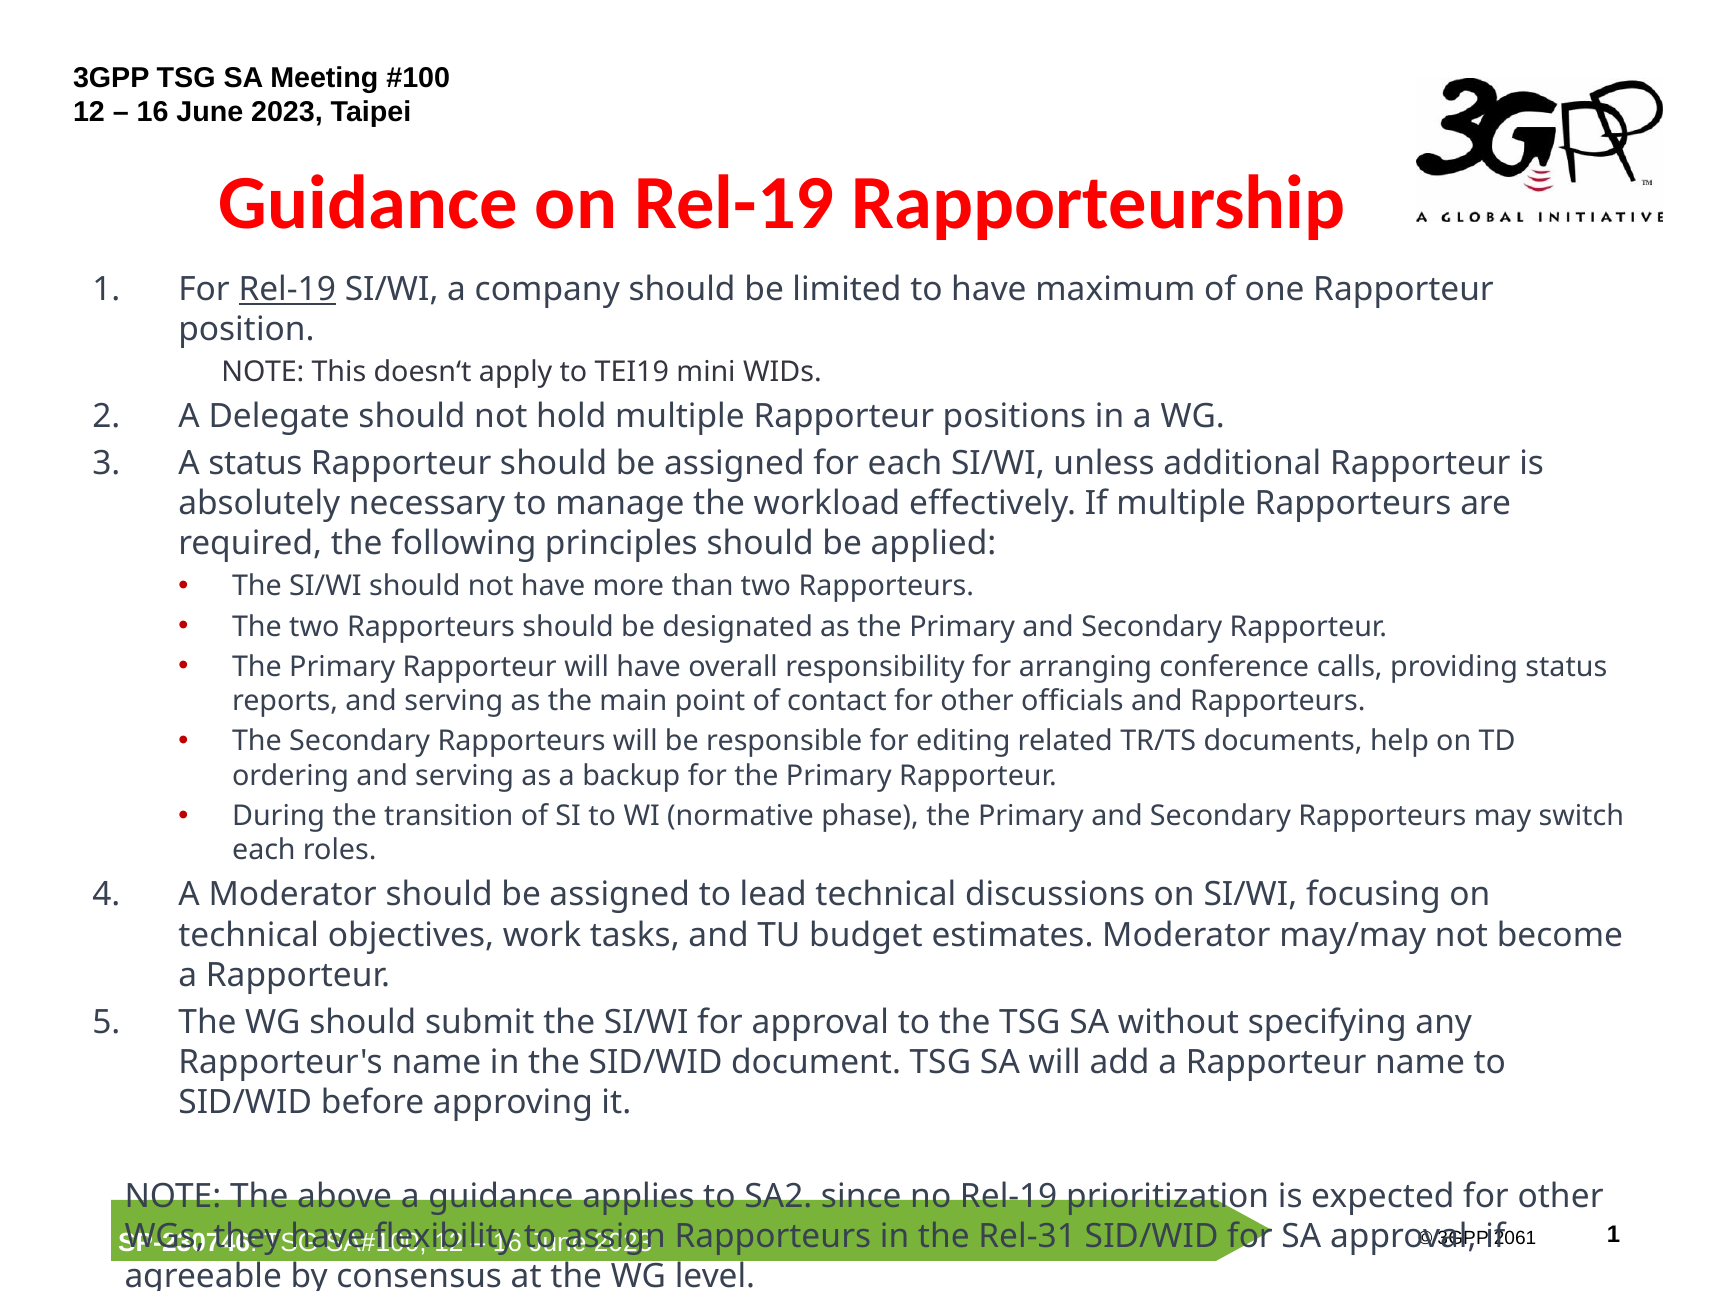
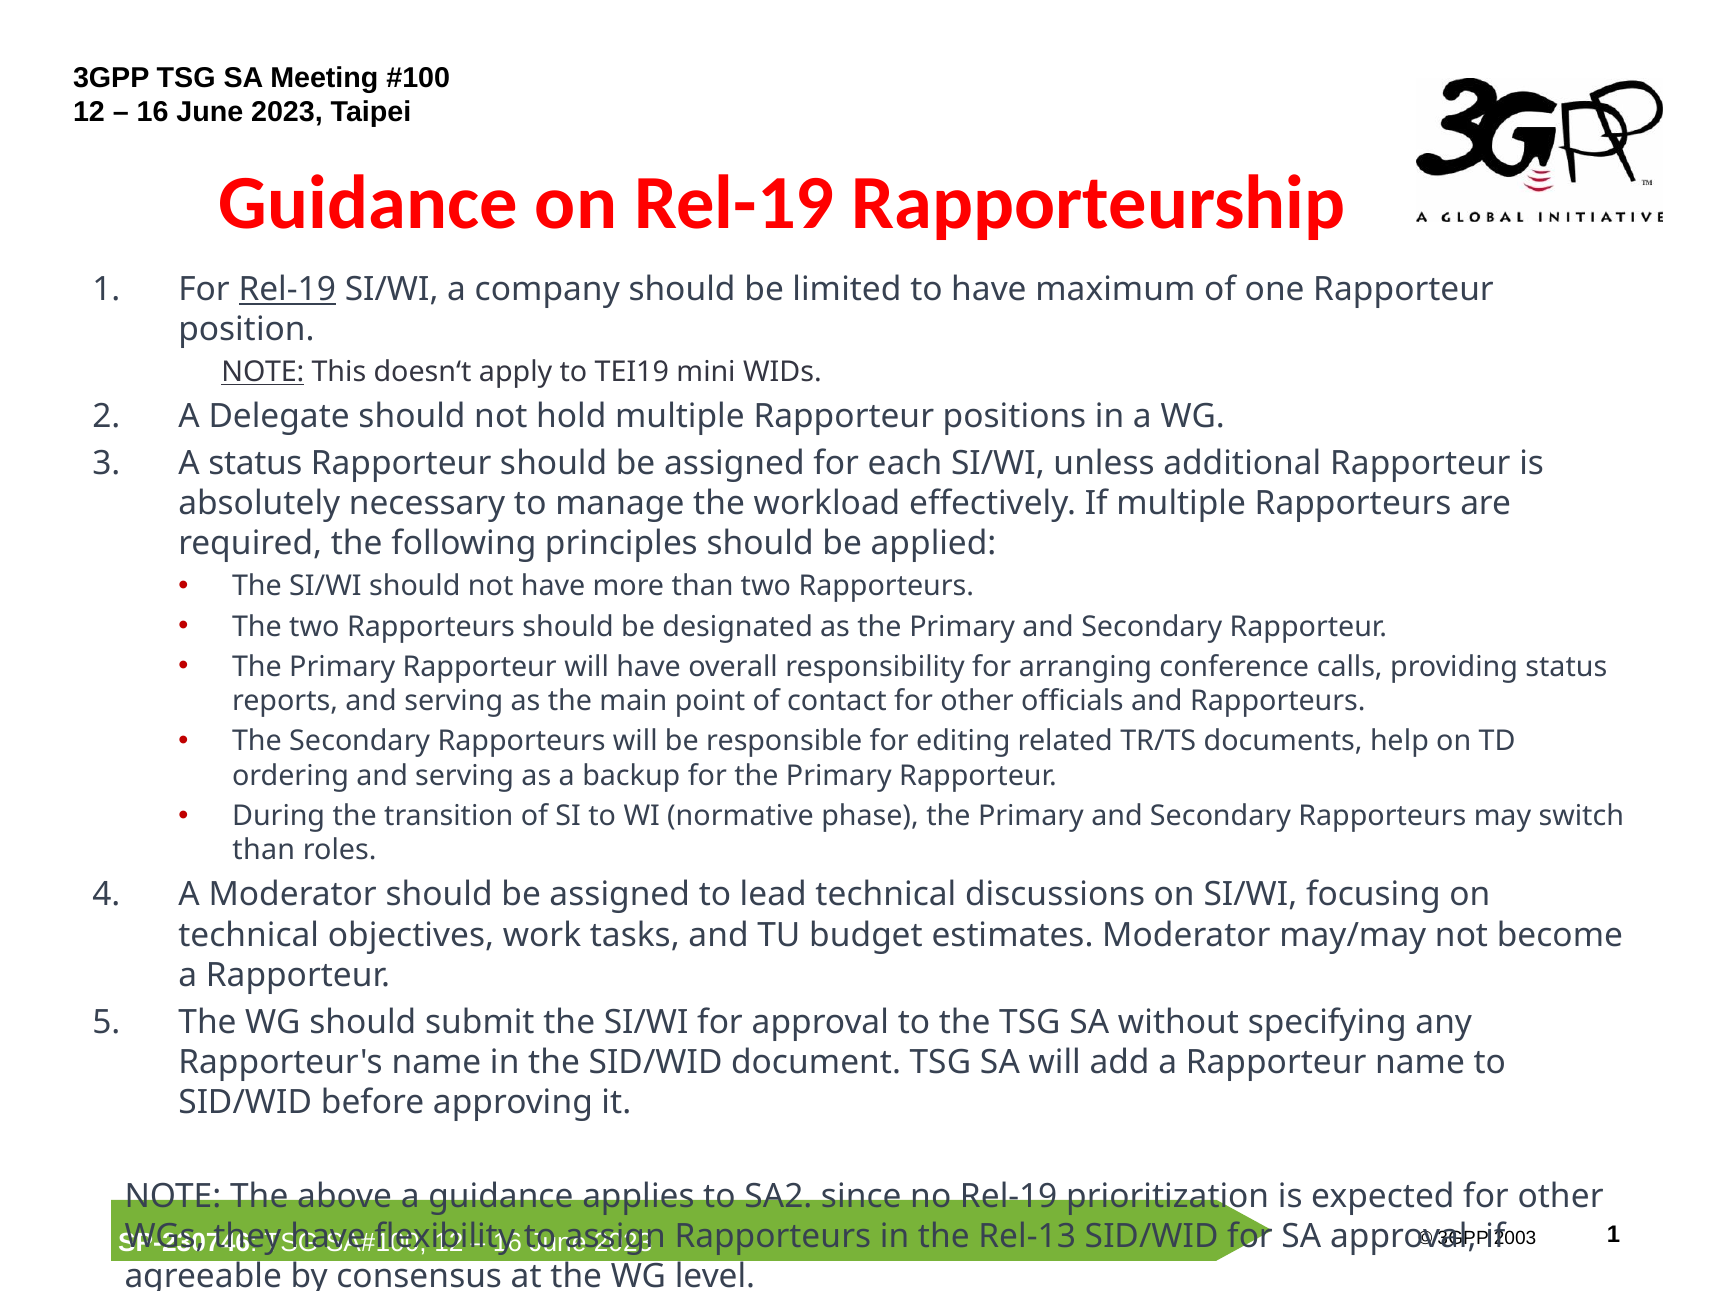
NOTE underline: none -> present (263, 372)
each: each -> than (264, 850)
Rel-31: Rel-31 -> Rel-13 (1027, 1236)
2061: 2061 -> 2003 (1515, 1238)
